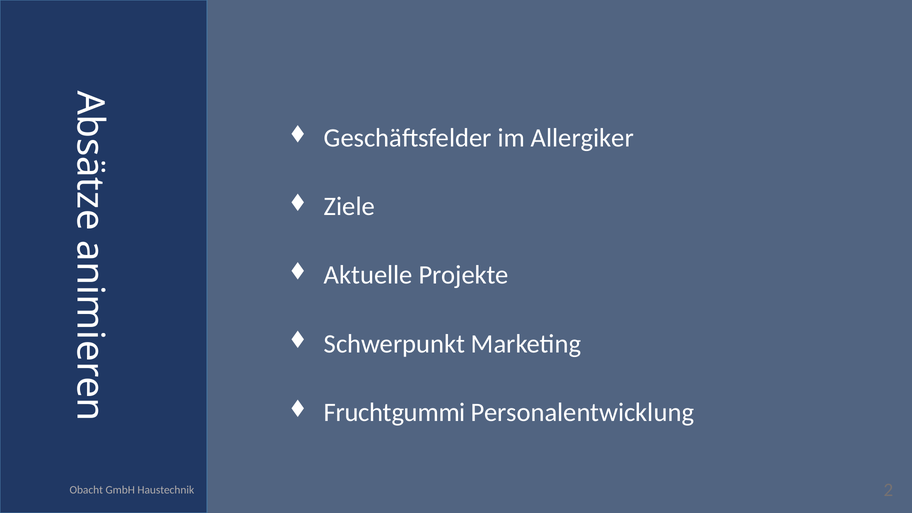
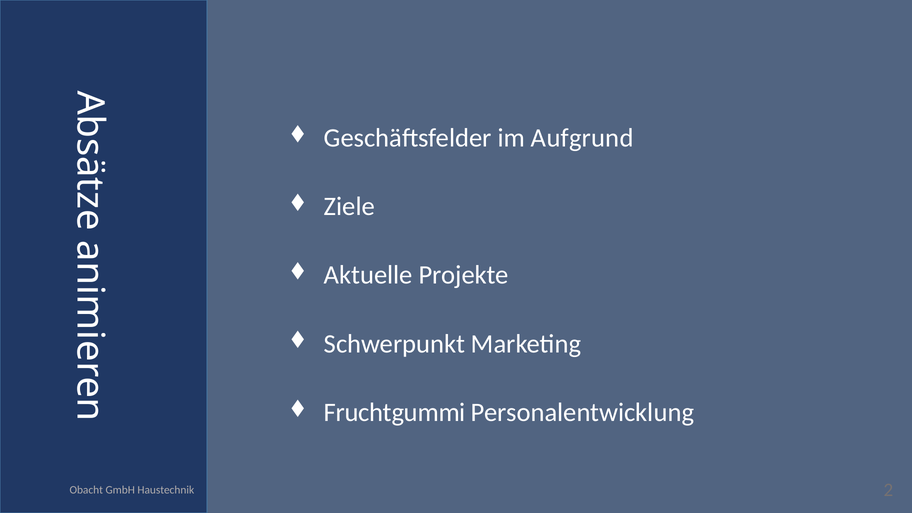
Allergiker: Allergiker -> Aufgrund (582, 138)
